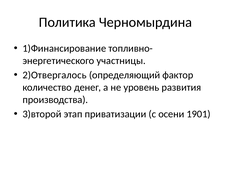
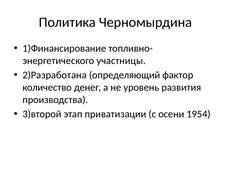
2)Отвергалось: 2)Отвергалось -> 2)Разработана (55, 75)
1901: 1901 -> 1954 (199, 114)
